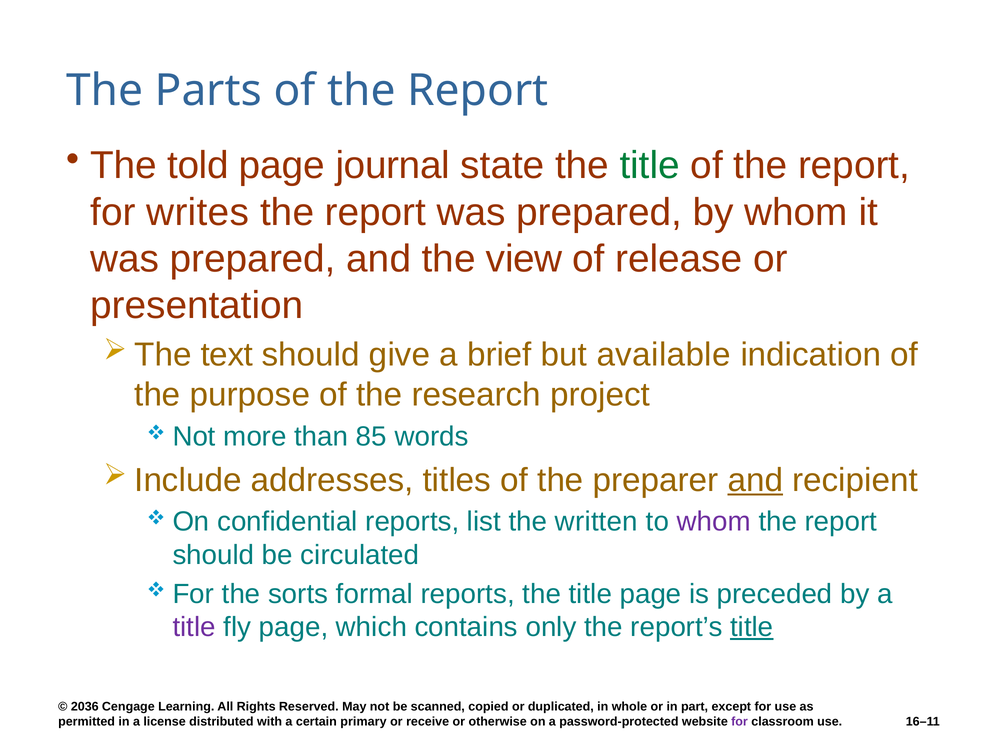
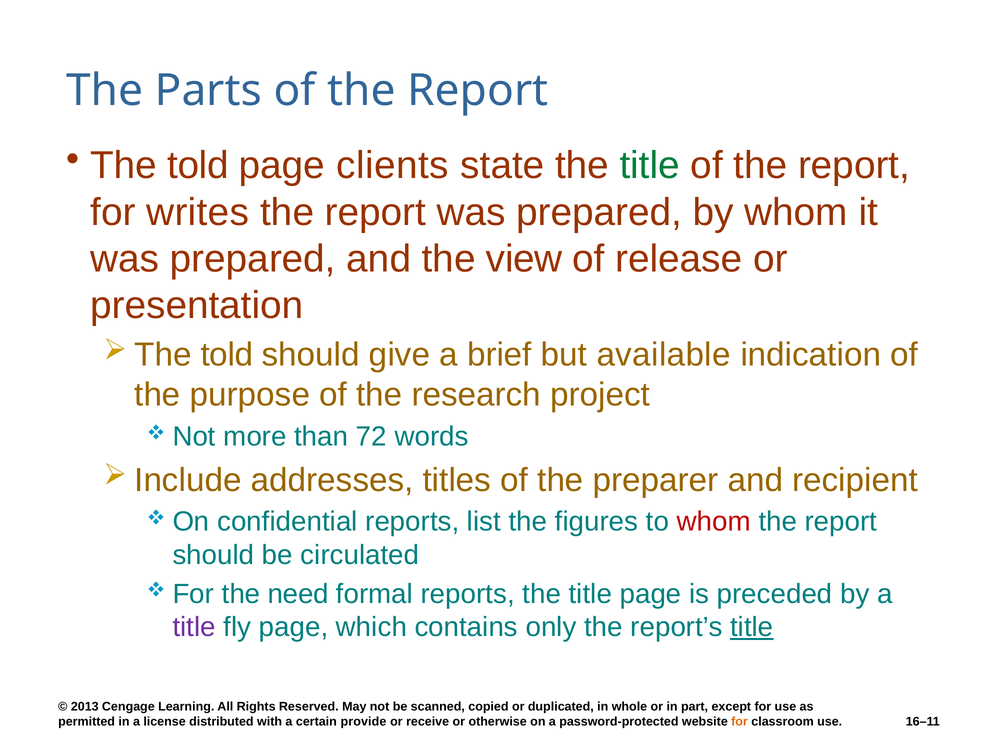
journal: journal -> clients (392, 166)
text: text -> told (227, 355)
85: 85 -> 72 (371, 437)
and underline: present -> none (755, 480)
written: written -> figures (597, 522)
whom colour: purple -> red (714, 522)
sorts: sorts -> need (298, 594)
2036: 2036 -> 2013 (85, 707)
primary: primary -> provide (363, 722)
for colour: purple -> orange (740, 722)
